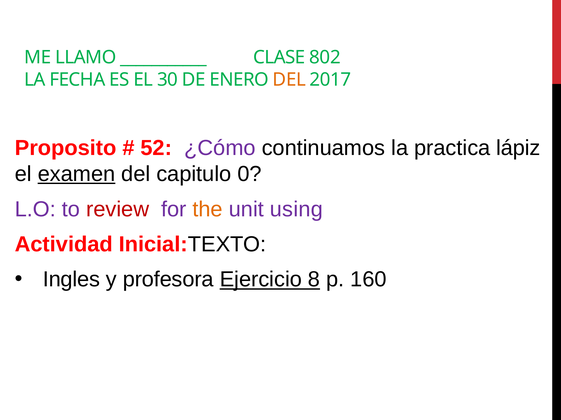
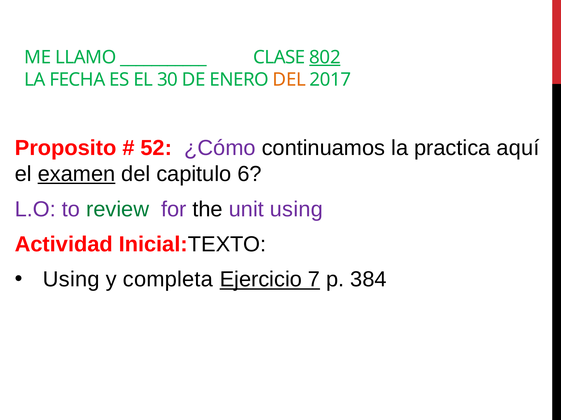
802 underline: none -> present (325, 57)
lápiz: lápiz -> aquí (518, 148)
0: 0 -> 6 (250, 174)
review colour: red -> green (118, 210)
the colour: orange -> black (208, 210)
Ingles: Ingles -> Using (71, 280)
profesora: profesora -> completa (168, 280)
8: 8 -> 7 (314, 280)
160: 160 -> 384 (368, 280)
